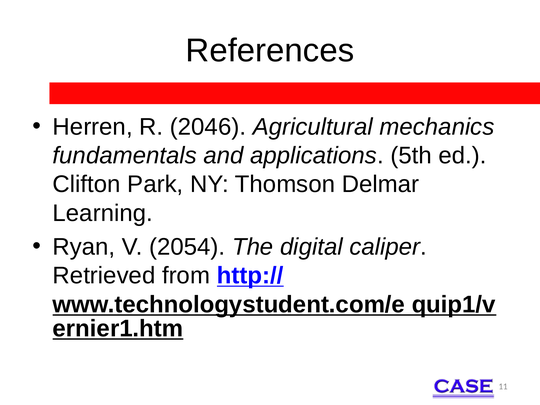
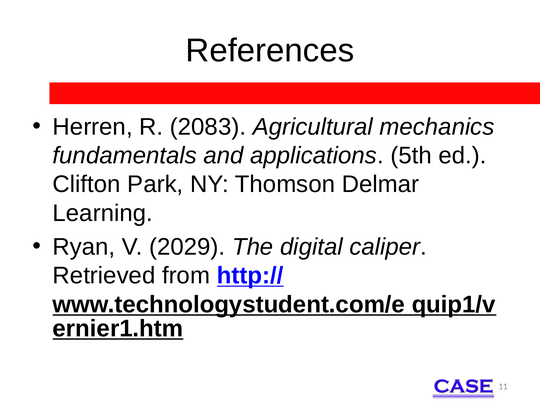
2046: 2046 -> 2083 (208, 127)
2054: 2054 -> 2029 (187, 247)
